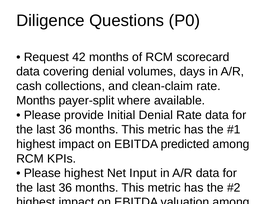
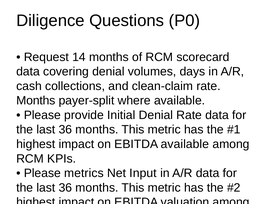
42: 42 -> 14 (79, 57)
EBITDA predicted: predicted -> available (185, 144)
Please highest: highest -> metrics (84, 173)
